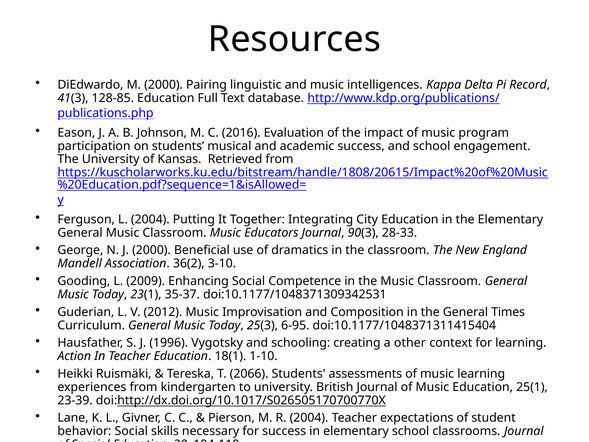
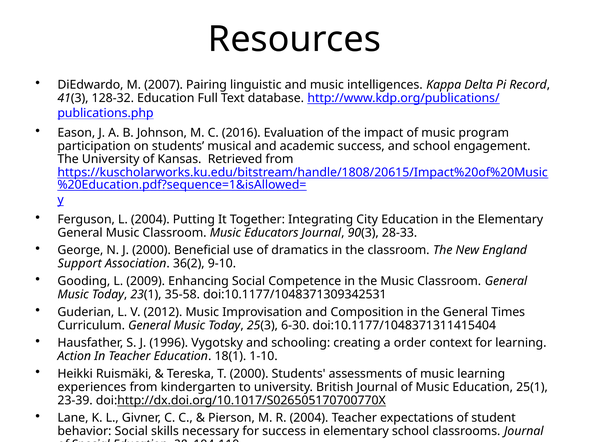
M 2000: 2000 -> 2007 (164, 85)
128-85: 128-85 -> 128-32 (113, 98)
Mandell: Mandell -> Support (80, 263)
3-10: 3-10 -> 9-10 (222, 263)
35-37: 35-37 -> 35-58 (182, 294)
6-95: 6-95 -> 6-30 (295, 325)
other: other -> order (410, 343)
T 2066: 2066 -> 2000 (249, 374)
